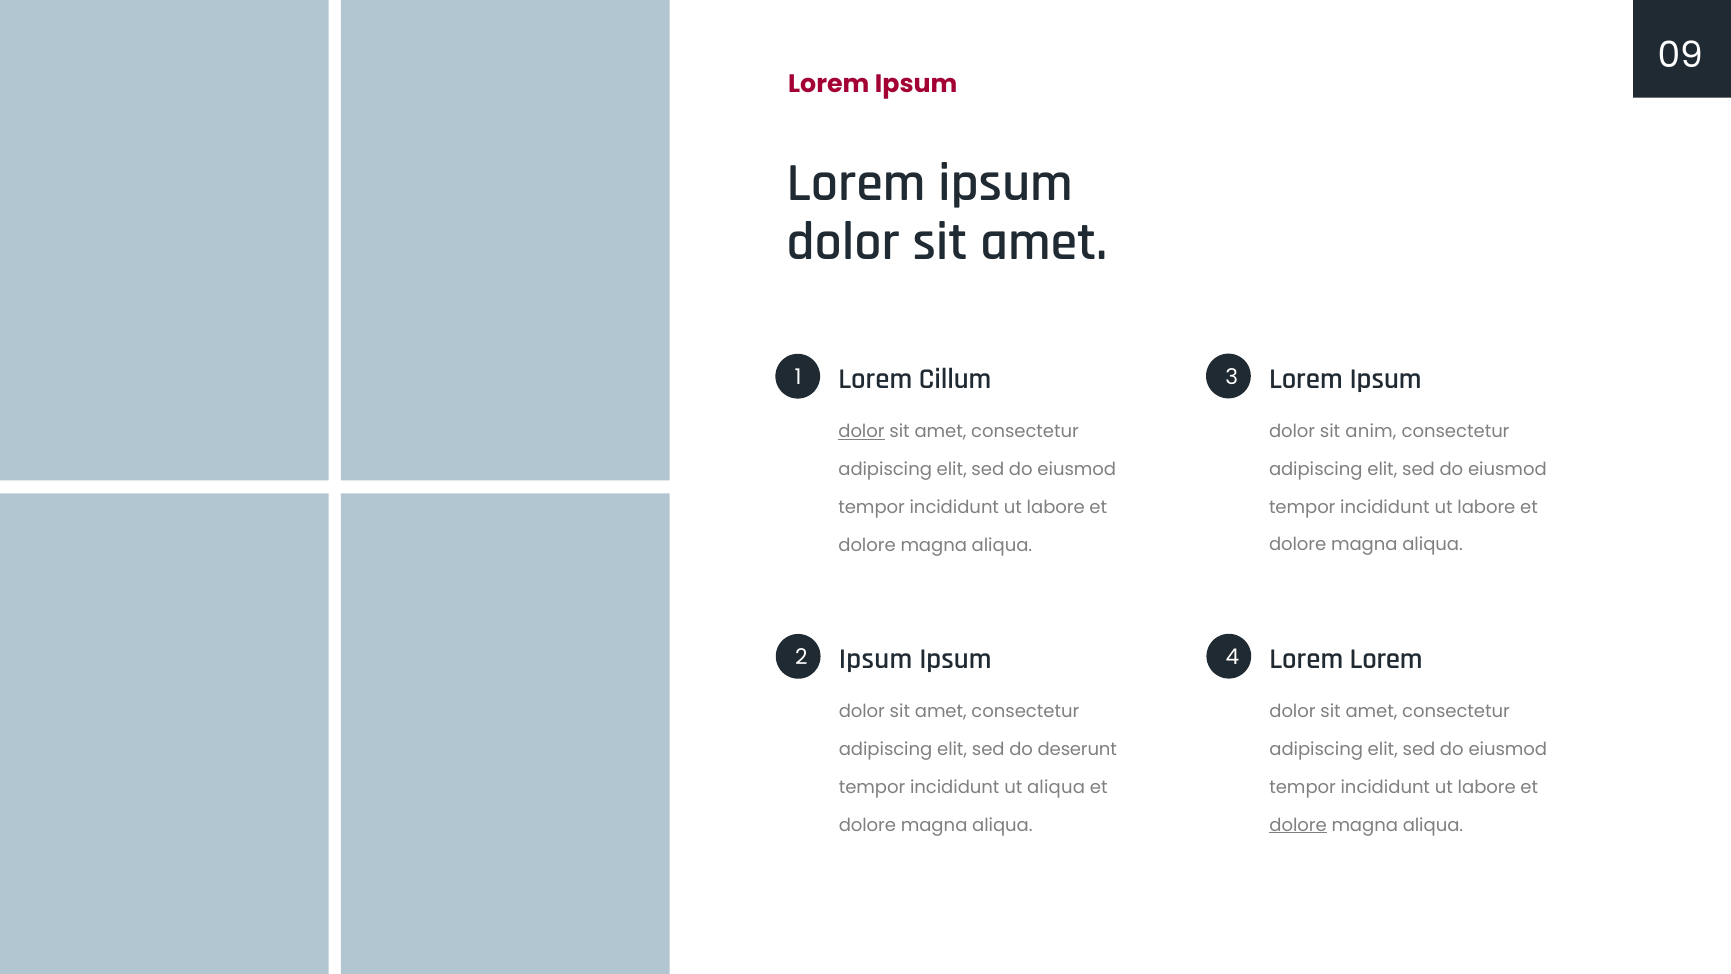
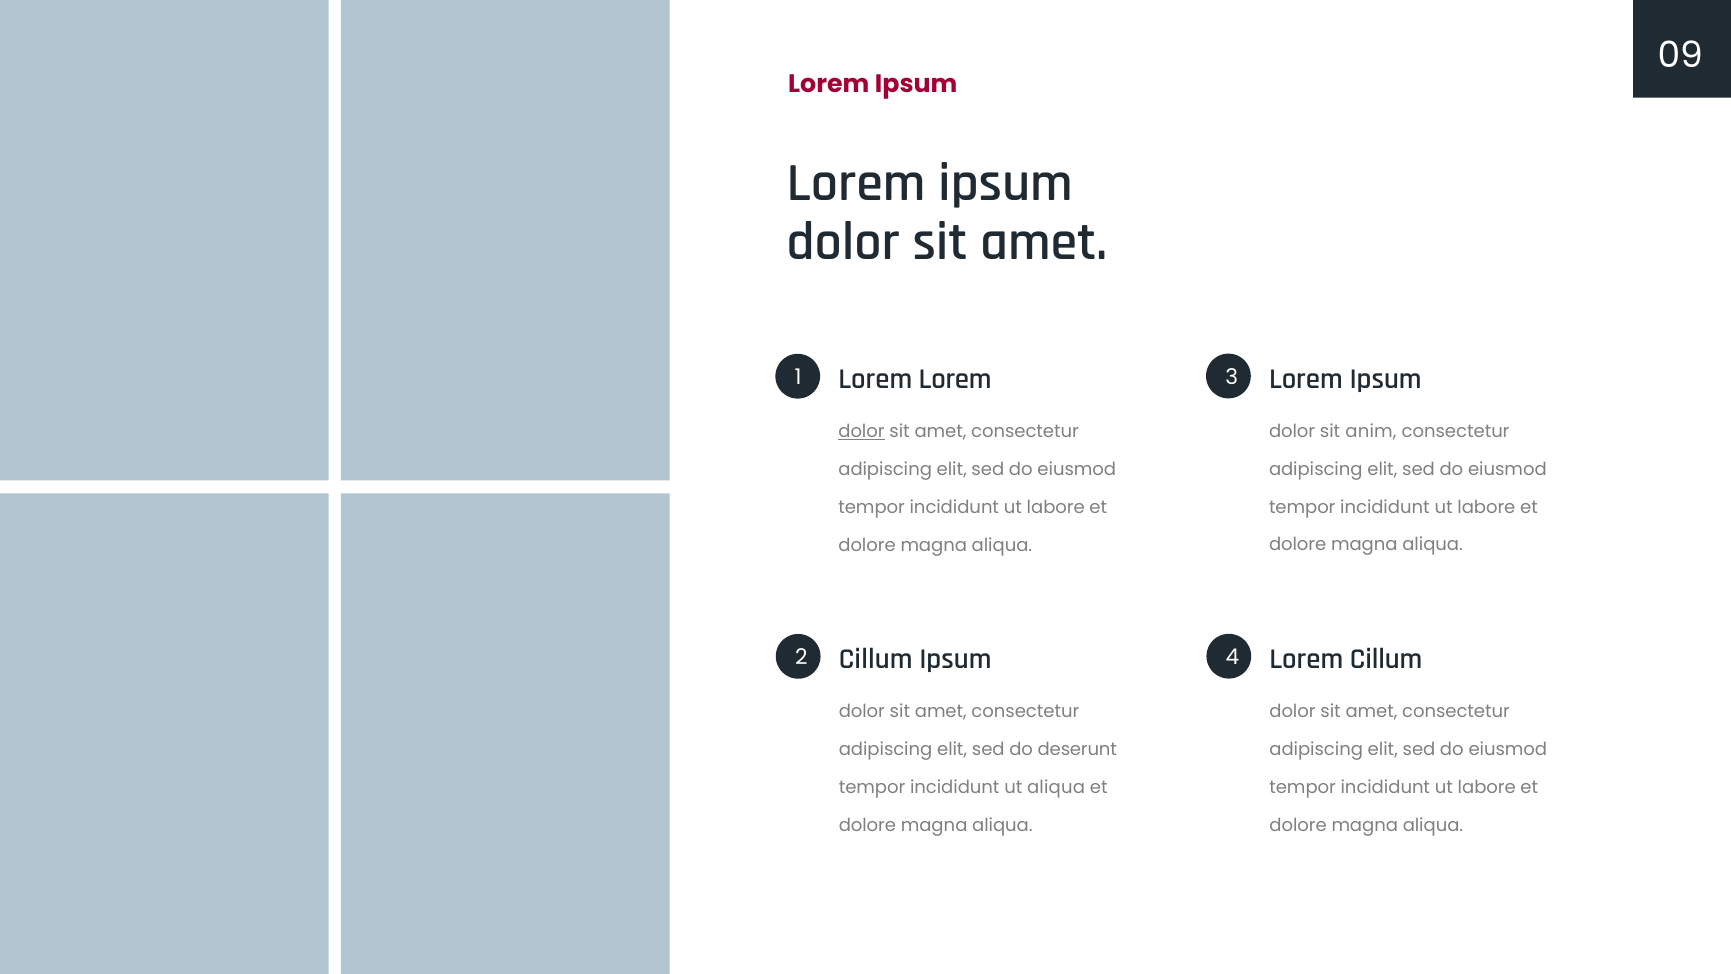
Lorem Cillum: Cillum -> Lorem (955, 379)
Lorem Lorem: Lorem -> Cillum (1386, 658)
Ipsum: Ipsum -> Cillum (876, 659)
dolore underline: present -> none (1298, 825)
